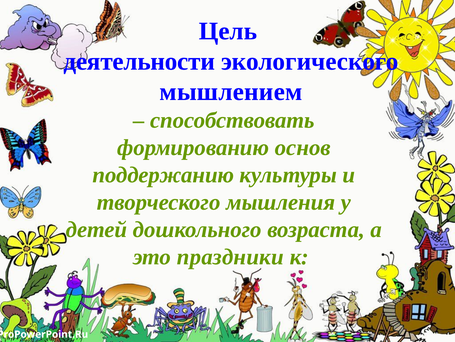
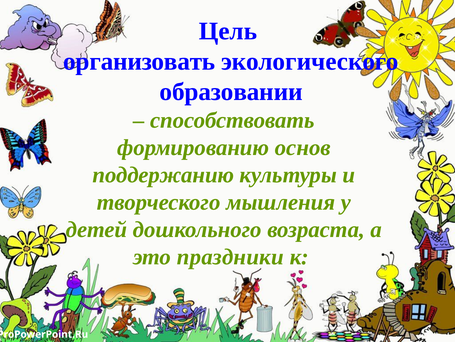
деятельности: деятельности -> организовать (139, 61)
мышлением: мышлением -> образовании (231, 92)
